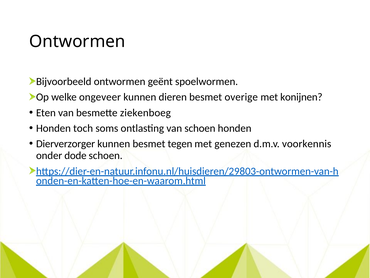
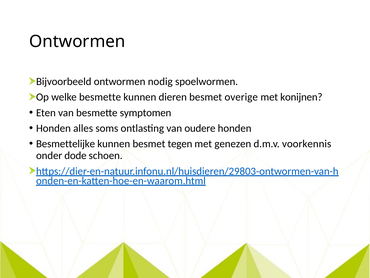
geënt: geënt -> nodig (160, 81)
welke ongeveer: ongeveer -> besmette (100, 97)
ziekenboeg: ziekenboeg -> symptomen (146, 113)
toch: toch -> alles (83, 128)
van schoen: schoen -> oudere (200, 128)
Dierverzorger: Dierverzorger -> Besmettelijke (66, 144)
